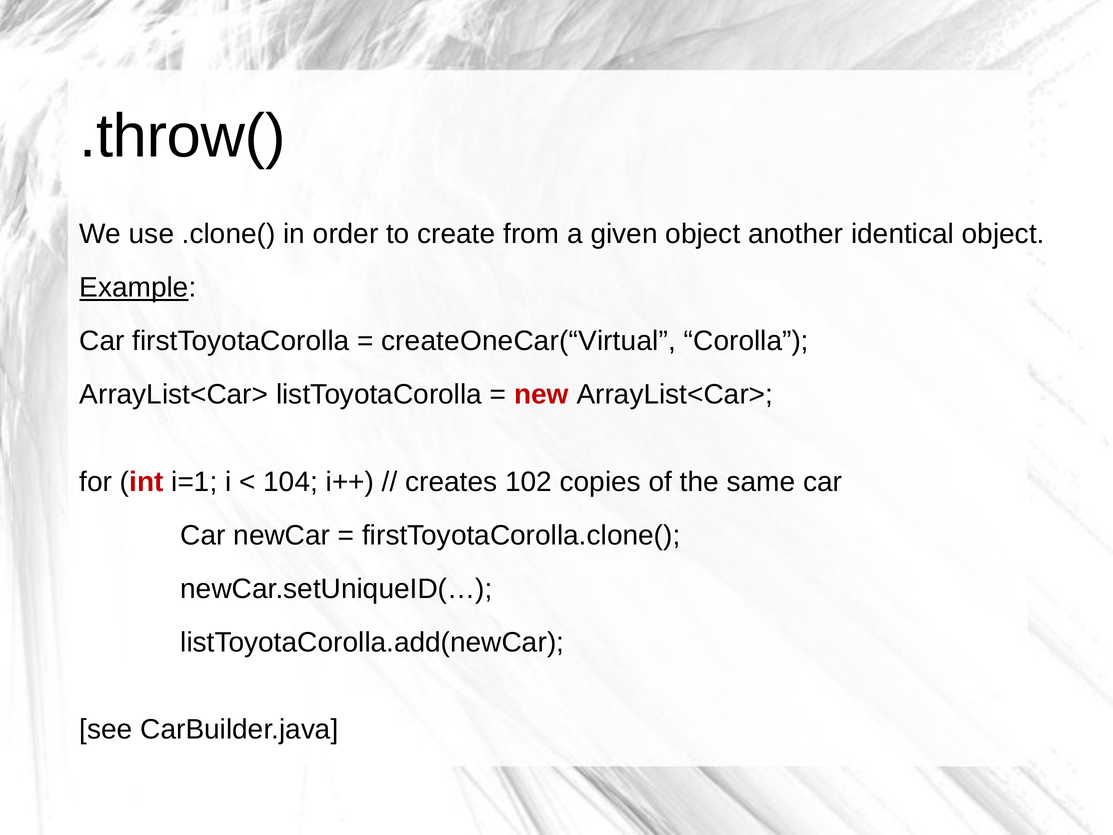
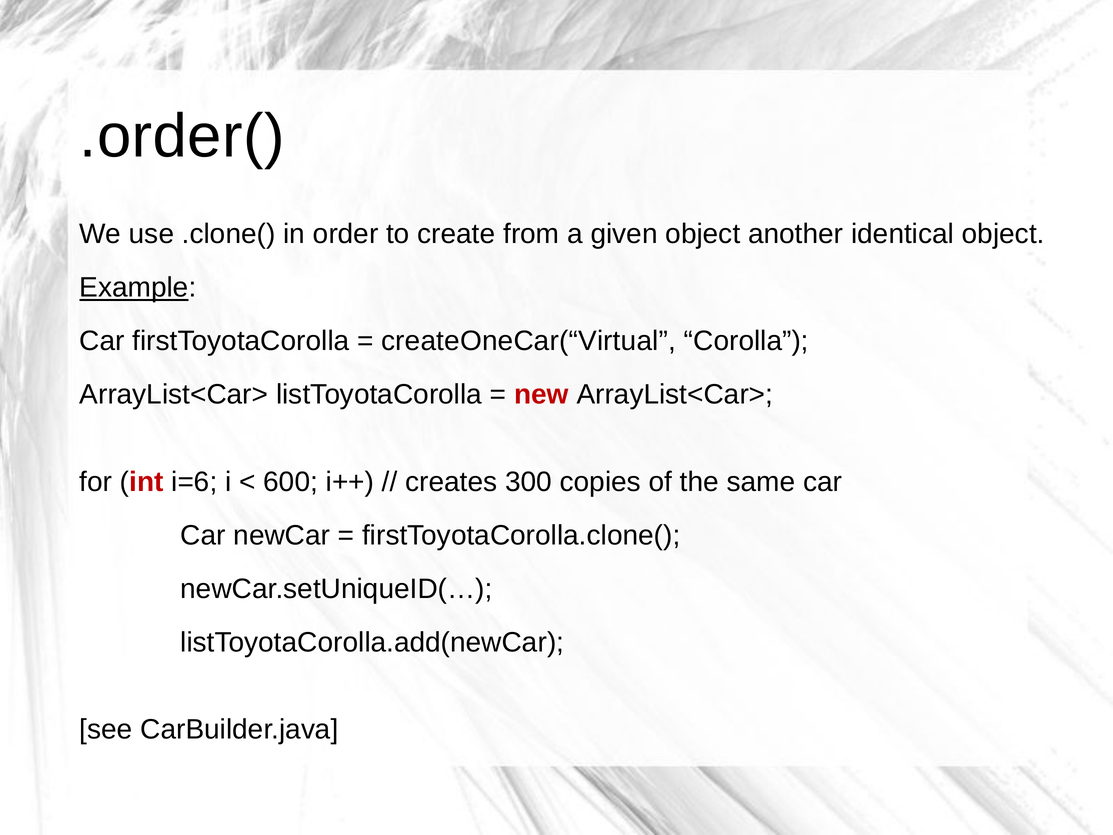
.throw(: .throw( -> .order( (182, 136)
i=1: i=1 -> i=6 (194, 482)
104: 104 -> 600 (291, 482)
102: 102 -> 300 (529, 482)
